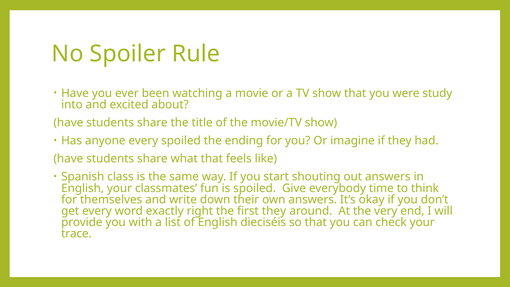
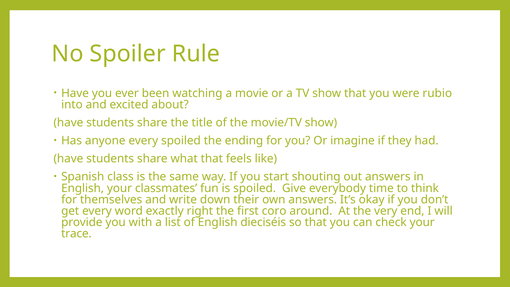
study: study -> rubio (437, 93)
first they: they -> coro (274, 211)
